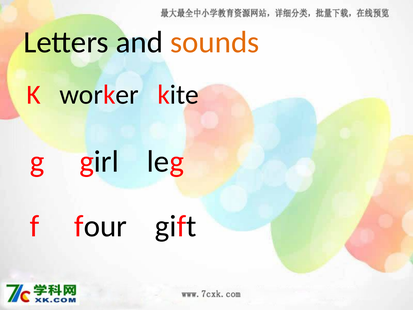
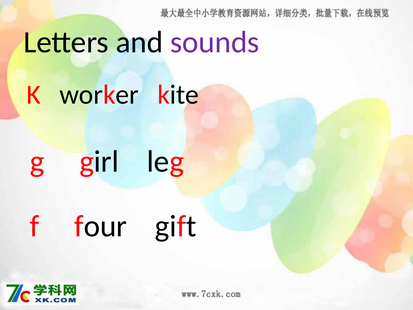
sounds colour: orange -> purple (215, 42)
